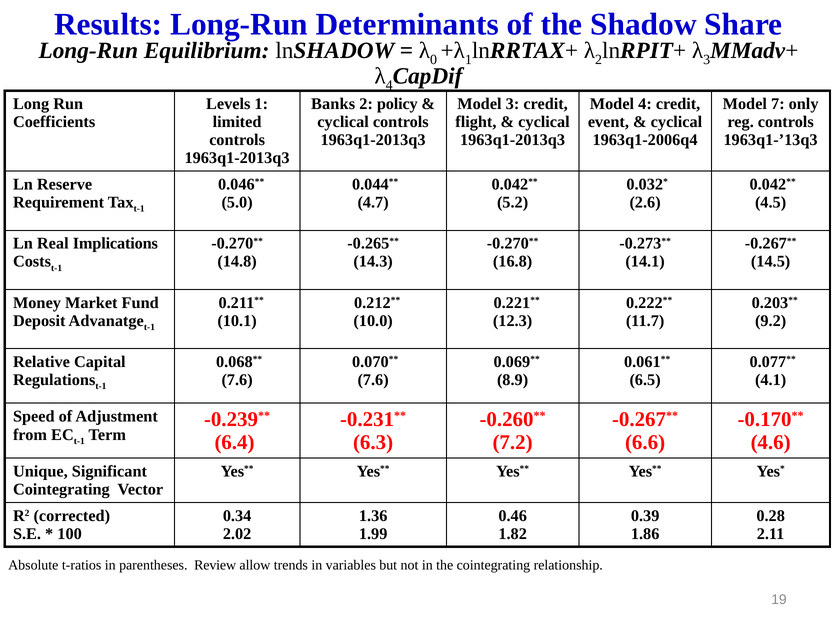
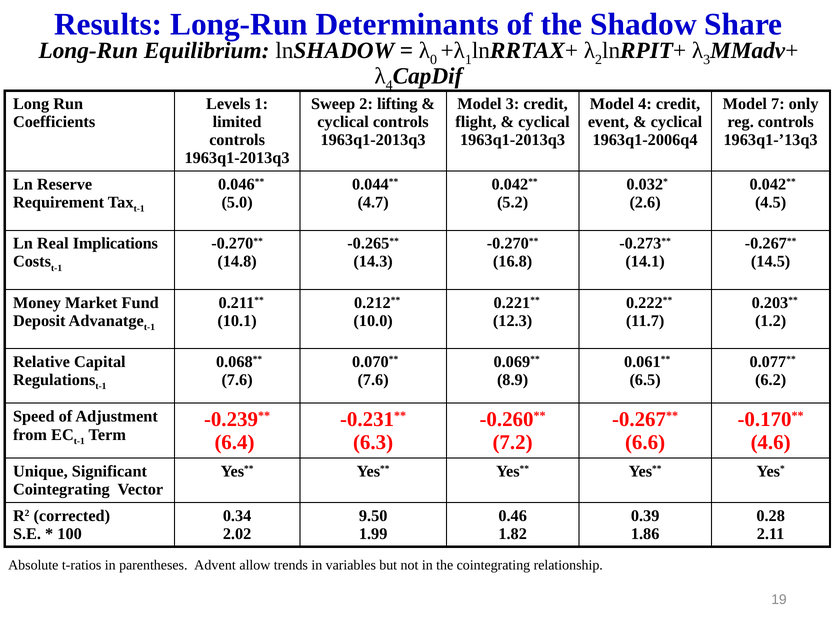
Banks: Banks -> Sweep (333, 104)
policy: policy -> lifting (397, 104)
9.2: 9.2 -> 1.2 (771, 321)
4.1: 4.1 -> 6.2 (771, 380)
1.36: 1.36 -> 9.50 (373, 515)
Review: Review -> Advent (215, 565)
